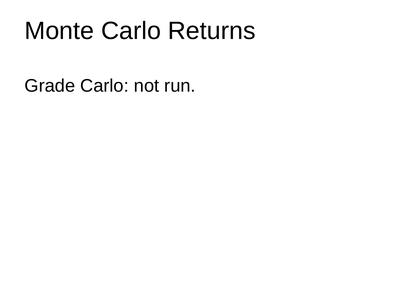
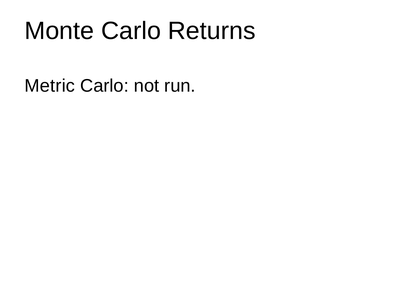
Grade: Grade -> Metric (50, 86)
